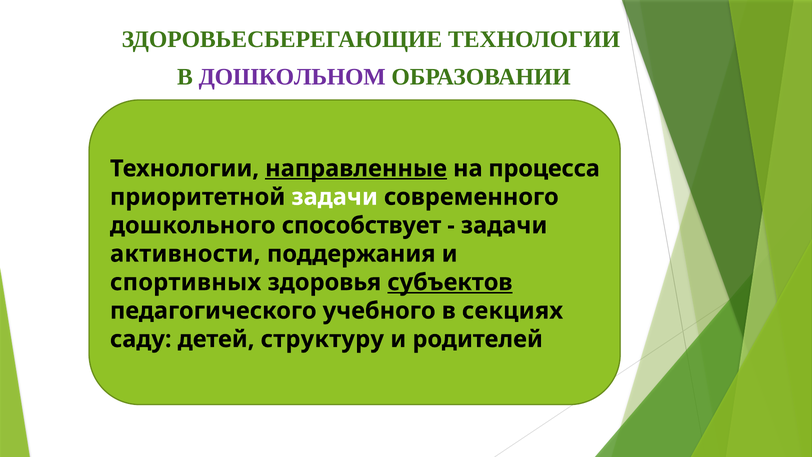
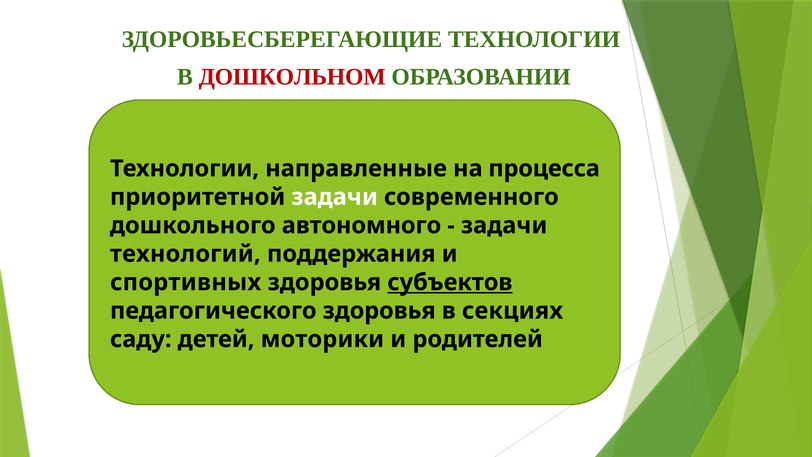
ДОШКОЛЬНОМ colour: purple -> red (292, 77)
направленные underline: present -> none (356, 168)
способствует: способствует -> автономного (361, 225)
активности: активности -> технологий (185, 254)
педагогического учебного: учебного -> здоровья (379, 311)
структуру: структуру -> моторики (322, 339)
